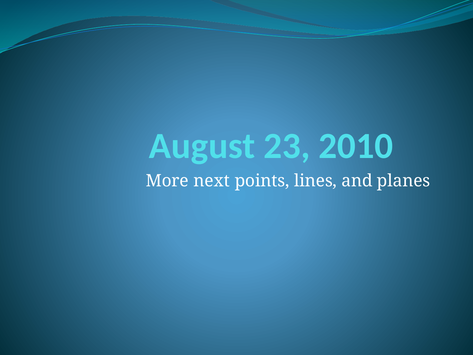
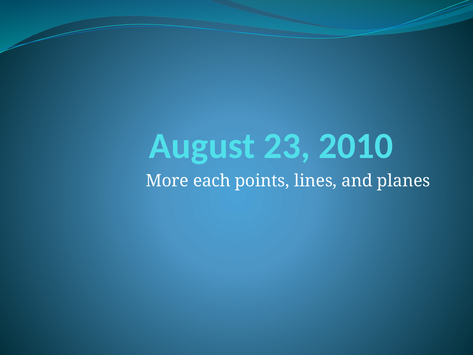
next: next -> each (212, 181)
